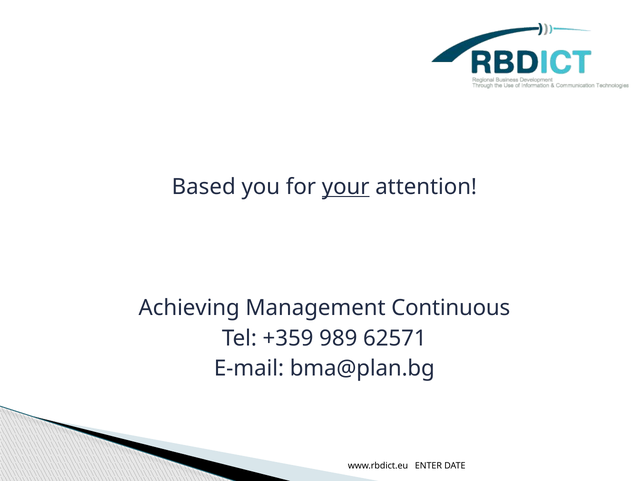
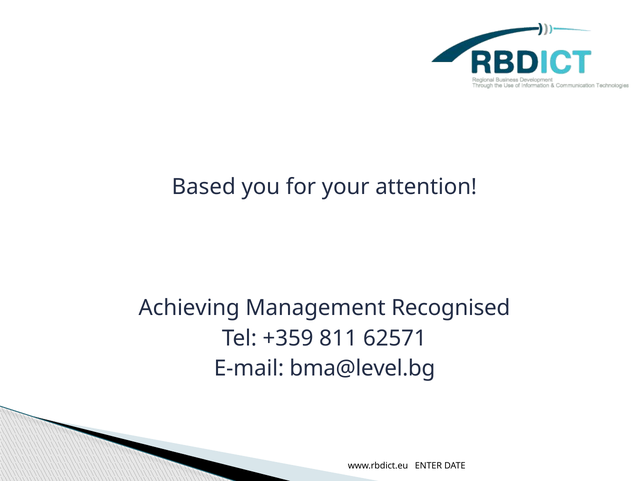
your underline: present -> none (346, 187)
Continuous: Continuous -> Recognised (451, 308)
989: 989 -> 811 (338, 338)
bma@plan.bg: bma@plan.bg -> bma@level.bg (362, 368)
